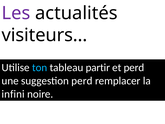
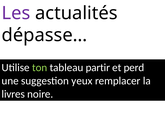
visiteurs…: visiteurs… -> dépasse… (44, 35)
ton colour: light blue -> light green (40, 67)
suggestion perd: perd -> yeux (82, 81)
infini: infini -> livres (13, 94)
